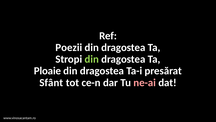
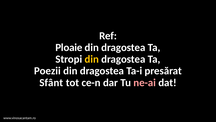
Poezii: Poezii -> Ploaie (69, 47)
din colour: light green -> yellow (92, 59)
Ploaie: Ploaie -> Poezii (47, 71)
